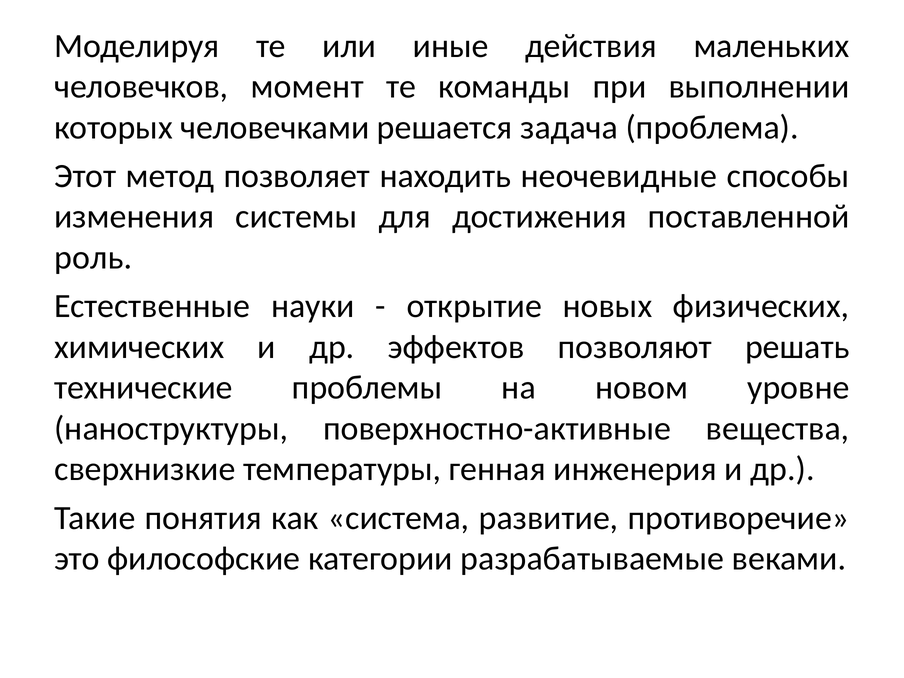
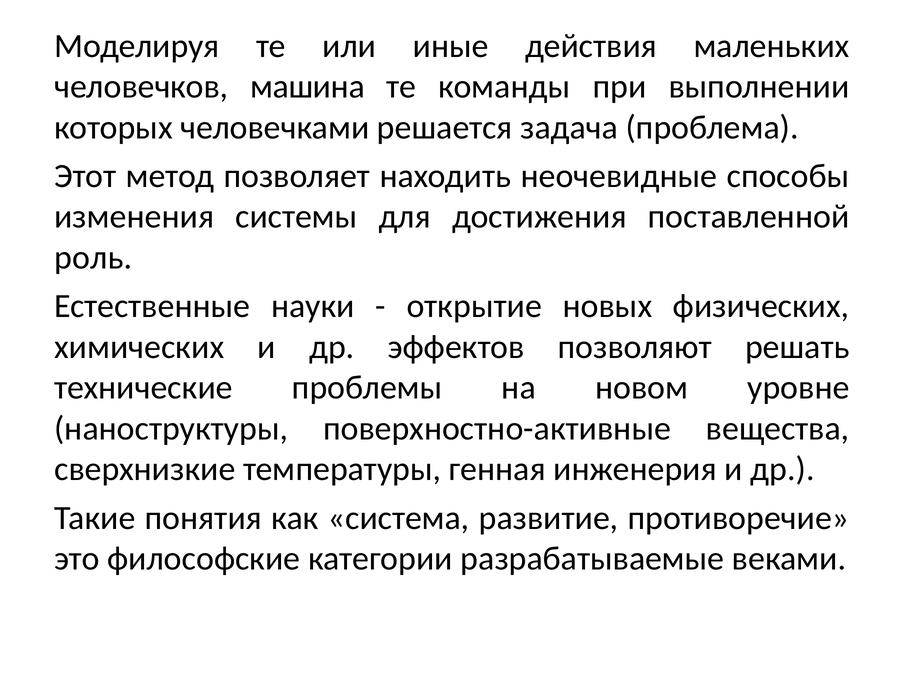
момент: момент -> машина (307, 87)
